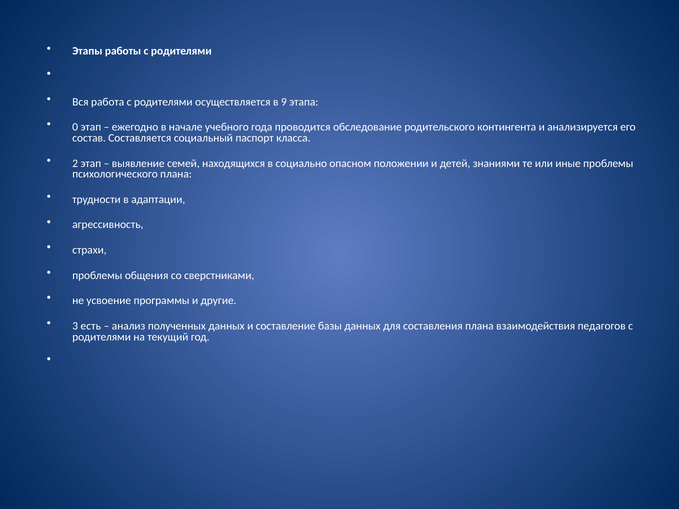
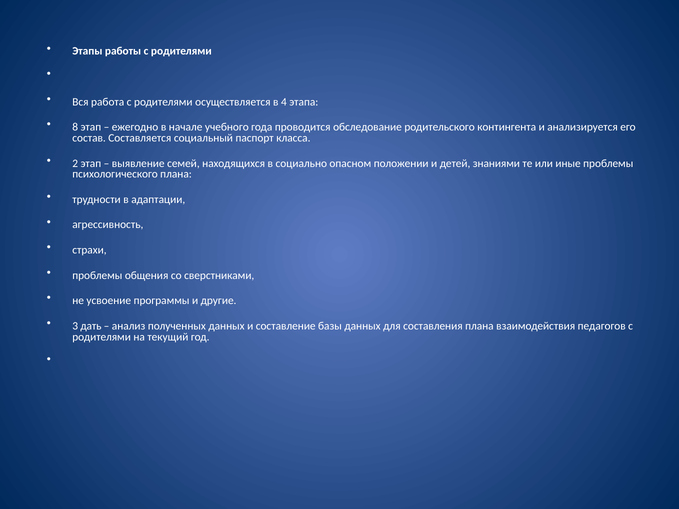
9: 9 -> 4 (284, 102)
0: 0 -> 8 (75, 127)
есть: есть -> дать (91, 326)
